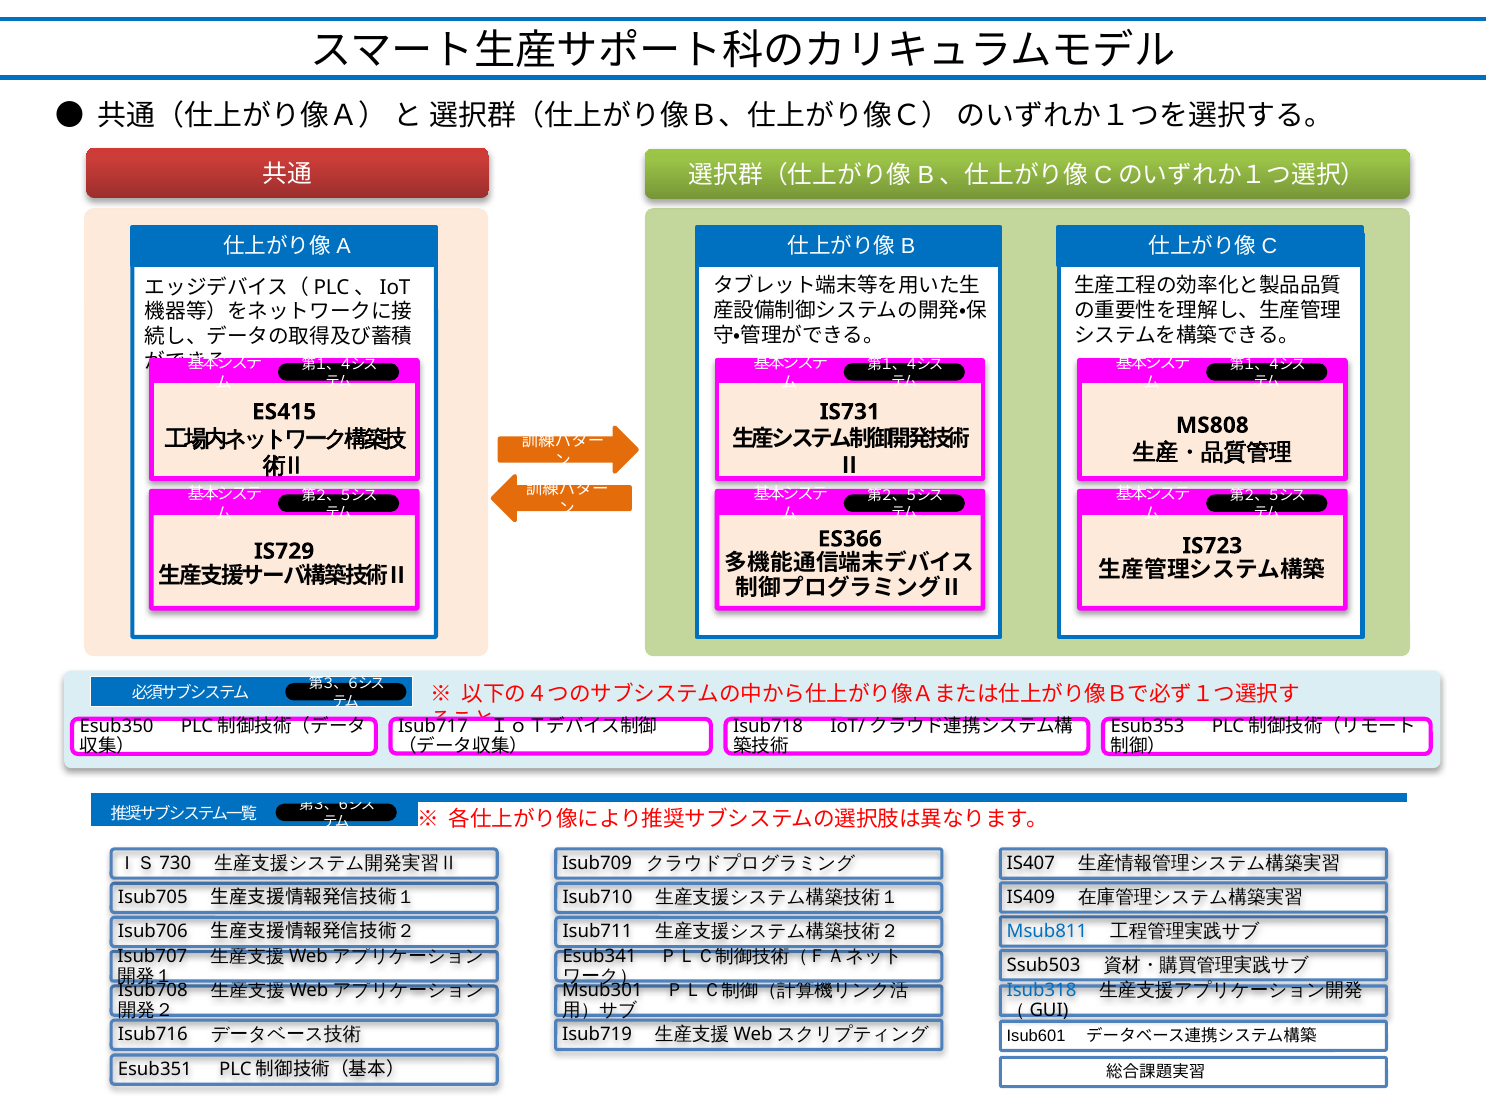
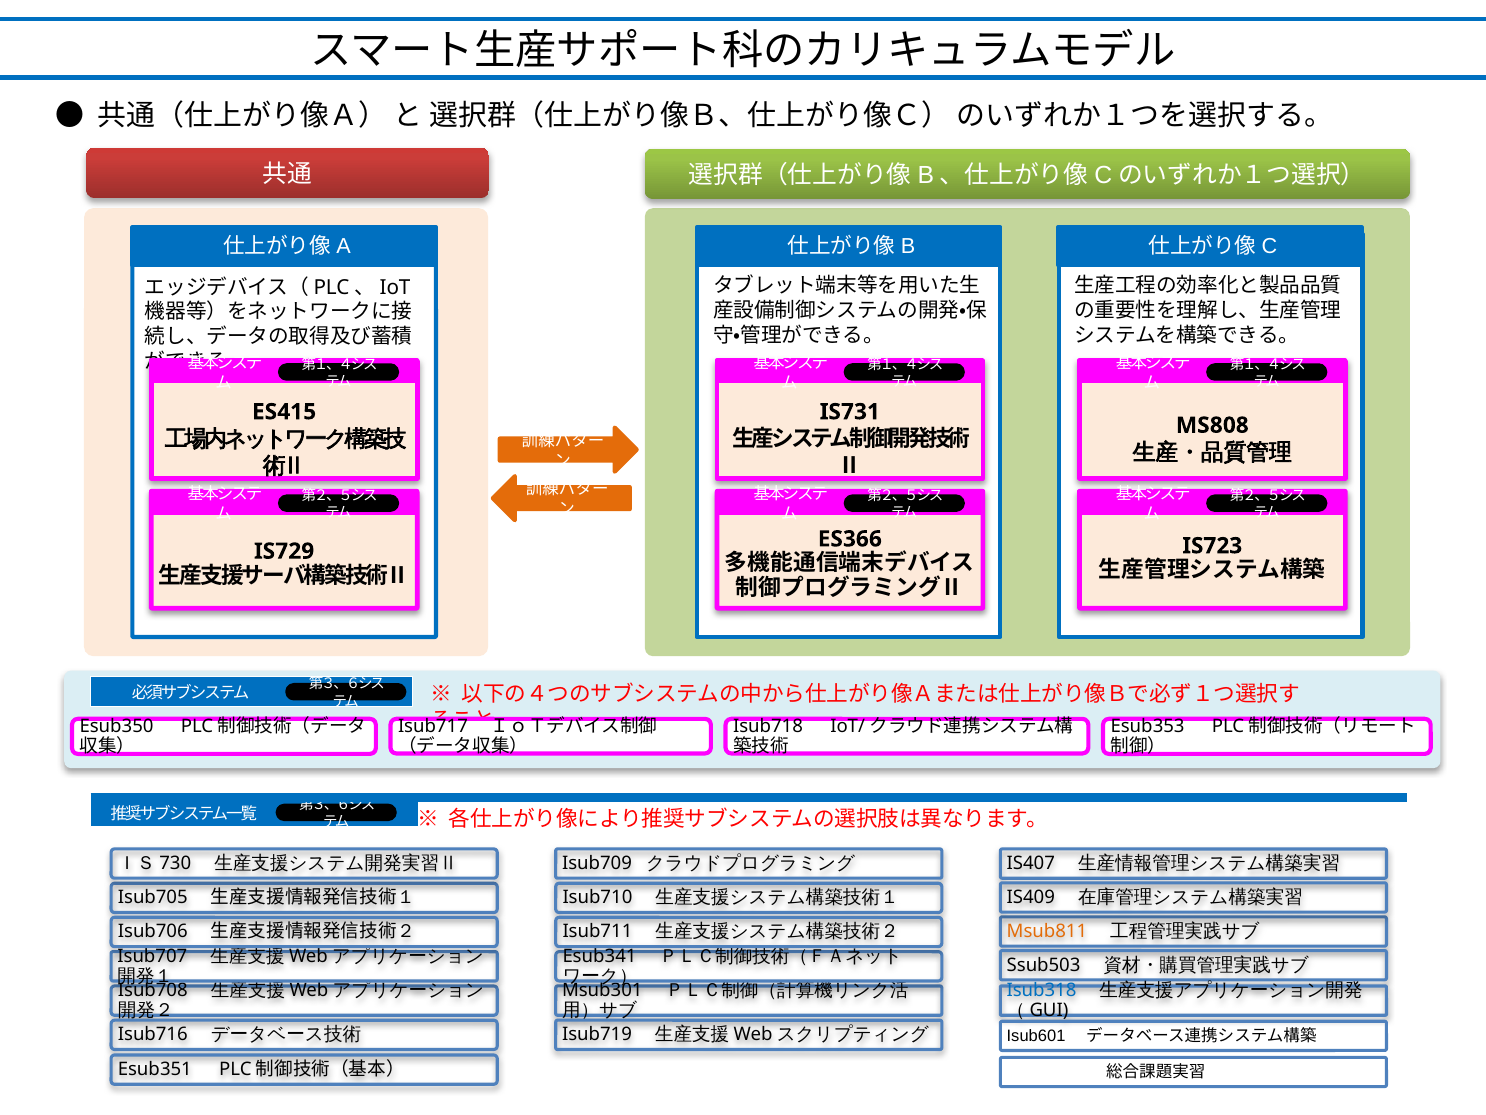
Msub811 colour: blue -> orange (1047, 931)
